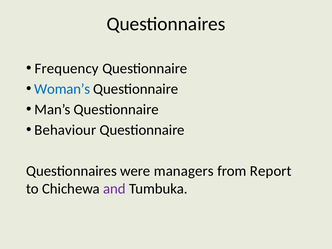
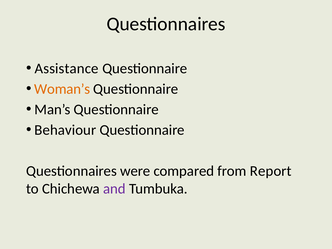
Frequency: Frequency -> Assistance (67, 68)
Woman’s colour: blue -> orange (62, 89)
managers: managers -> compared (184, 171)
